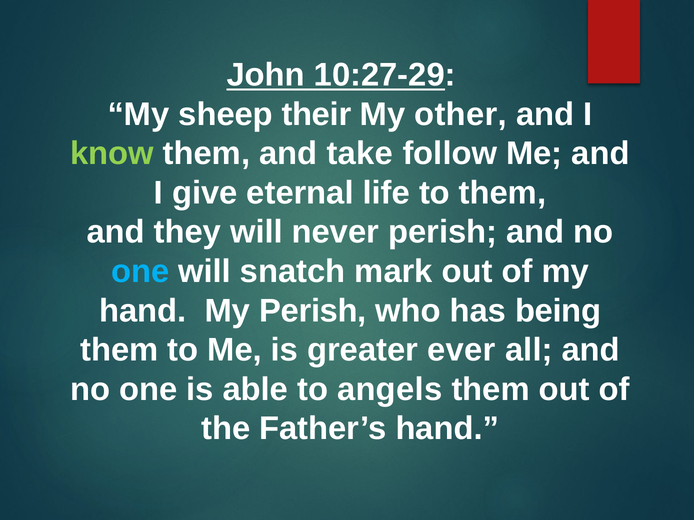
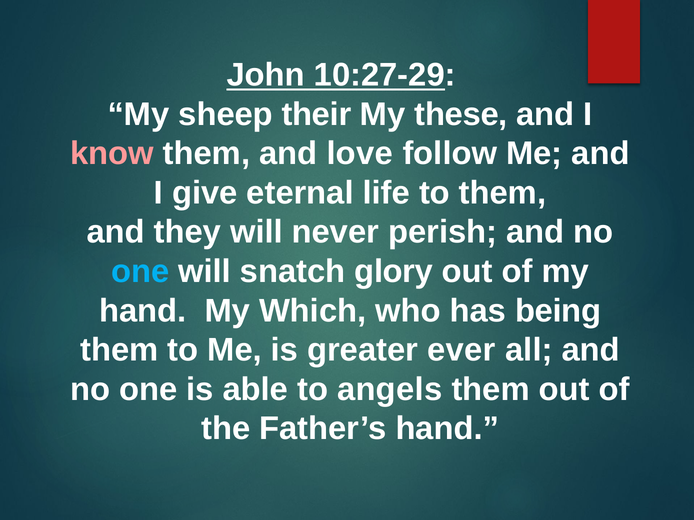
other: other -> these (461, 114)
know colour: light green -> pink (112, 154)
take: take -> love (360, 154)
mark: mark -> glory (394, 272)
My Perish: Perish -> Which (313, 311)
